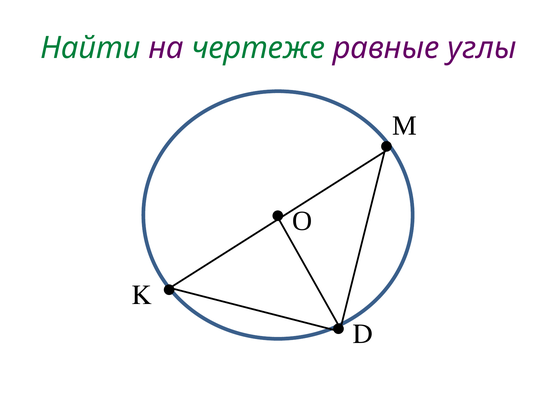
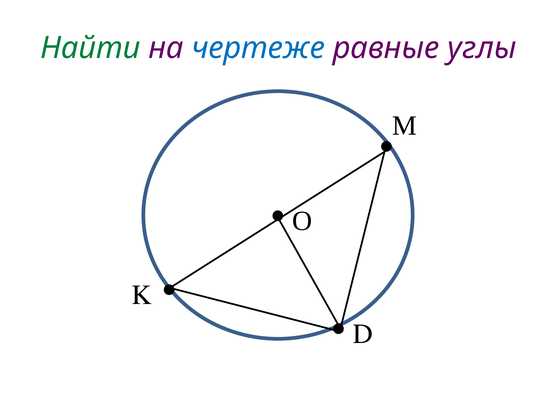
чертеже colour: green -> blue (258, 48)
